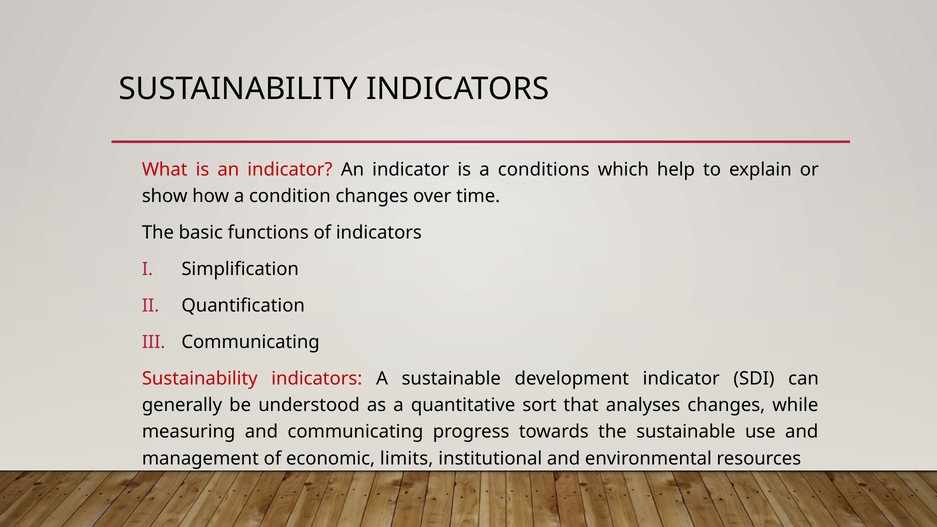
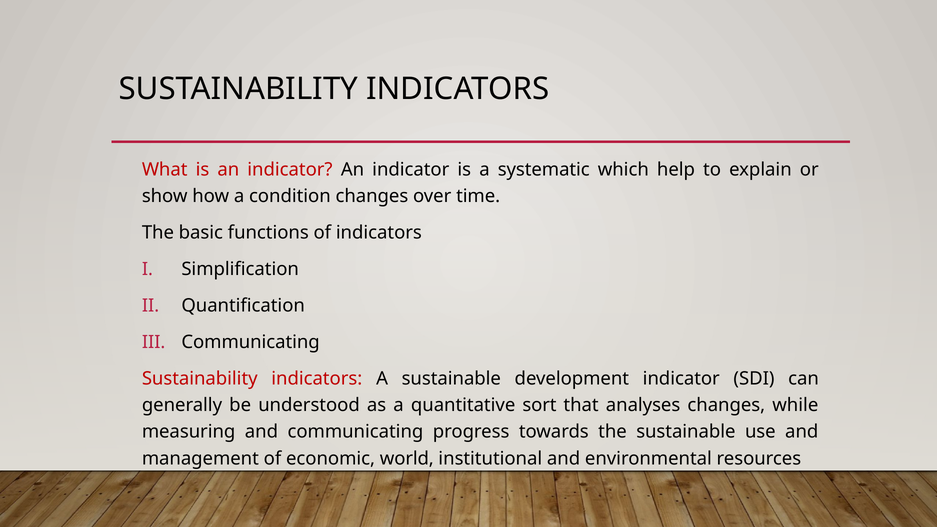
conditions: conditions -> systematic (544, 170)
limits: limits -> world (407, 459)
